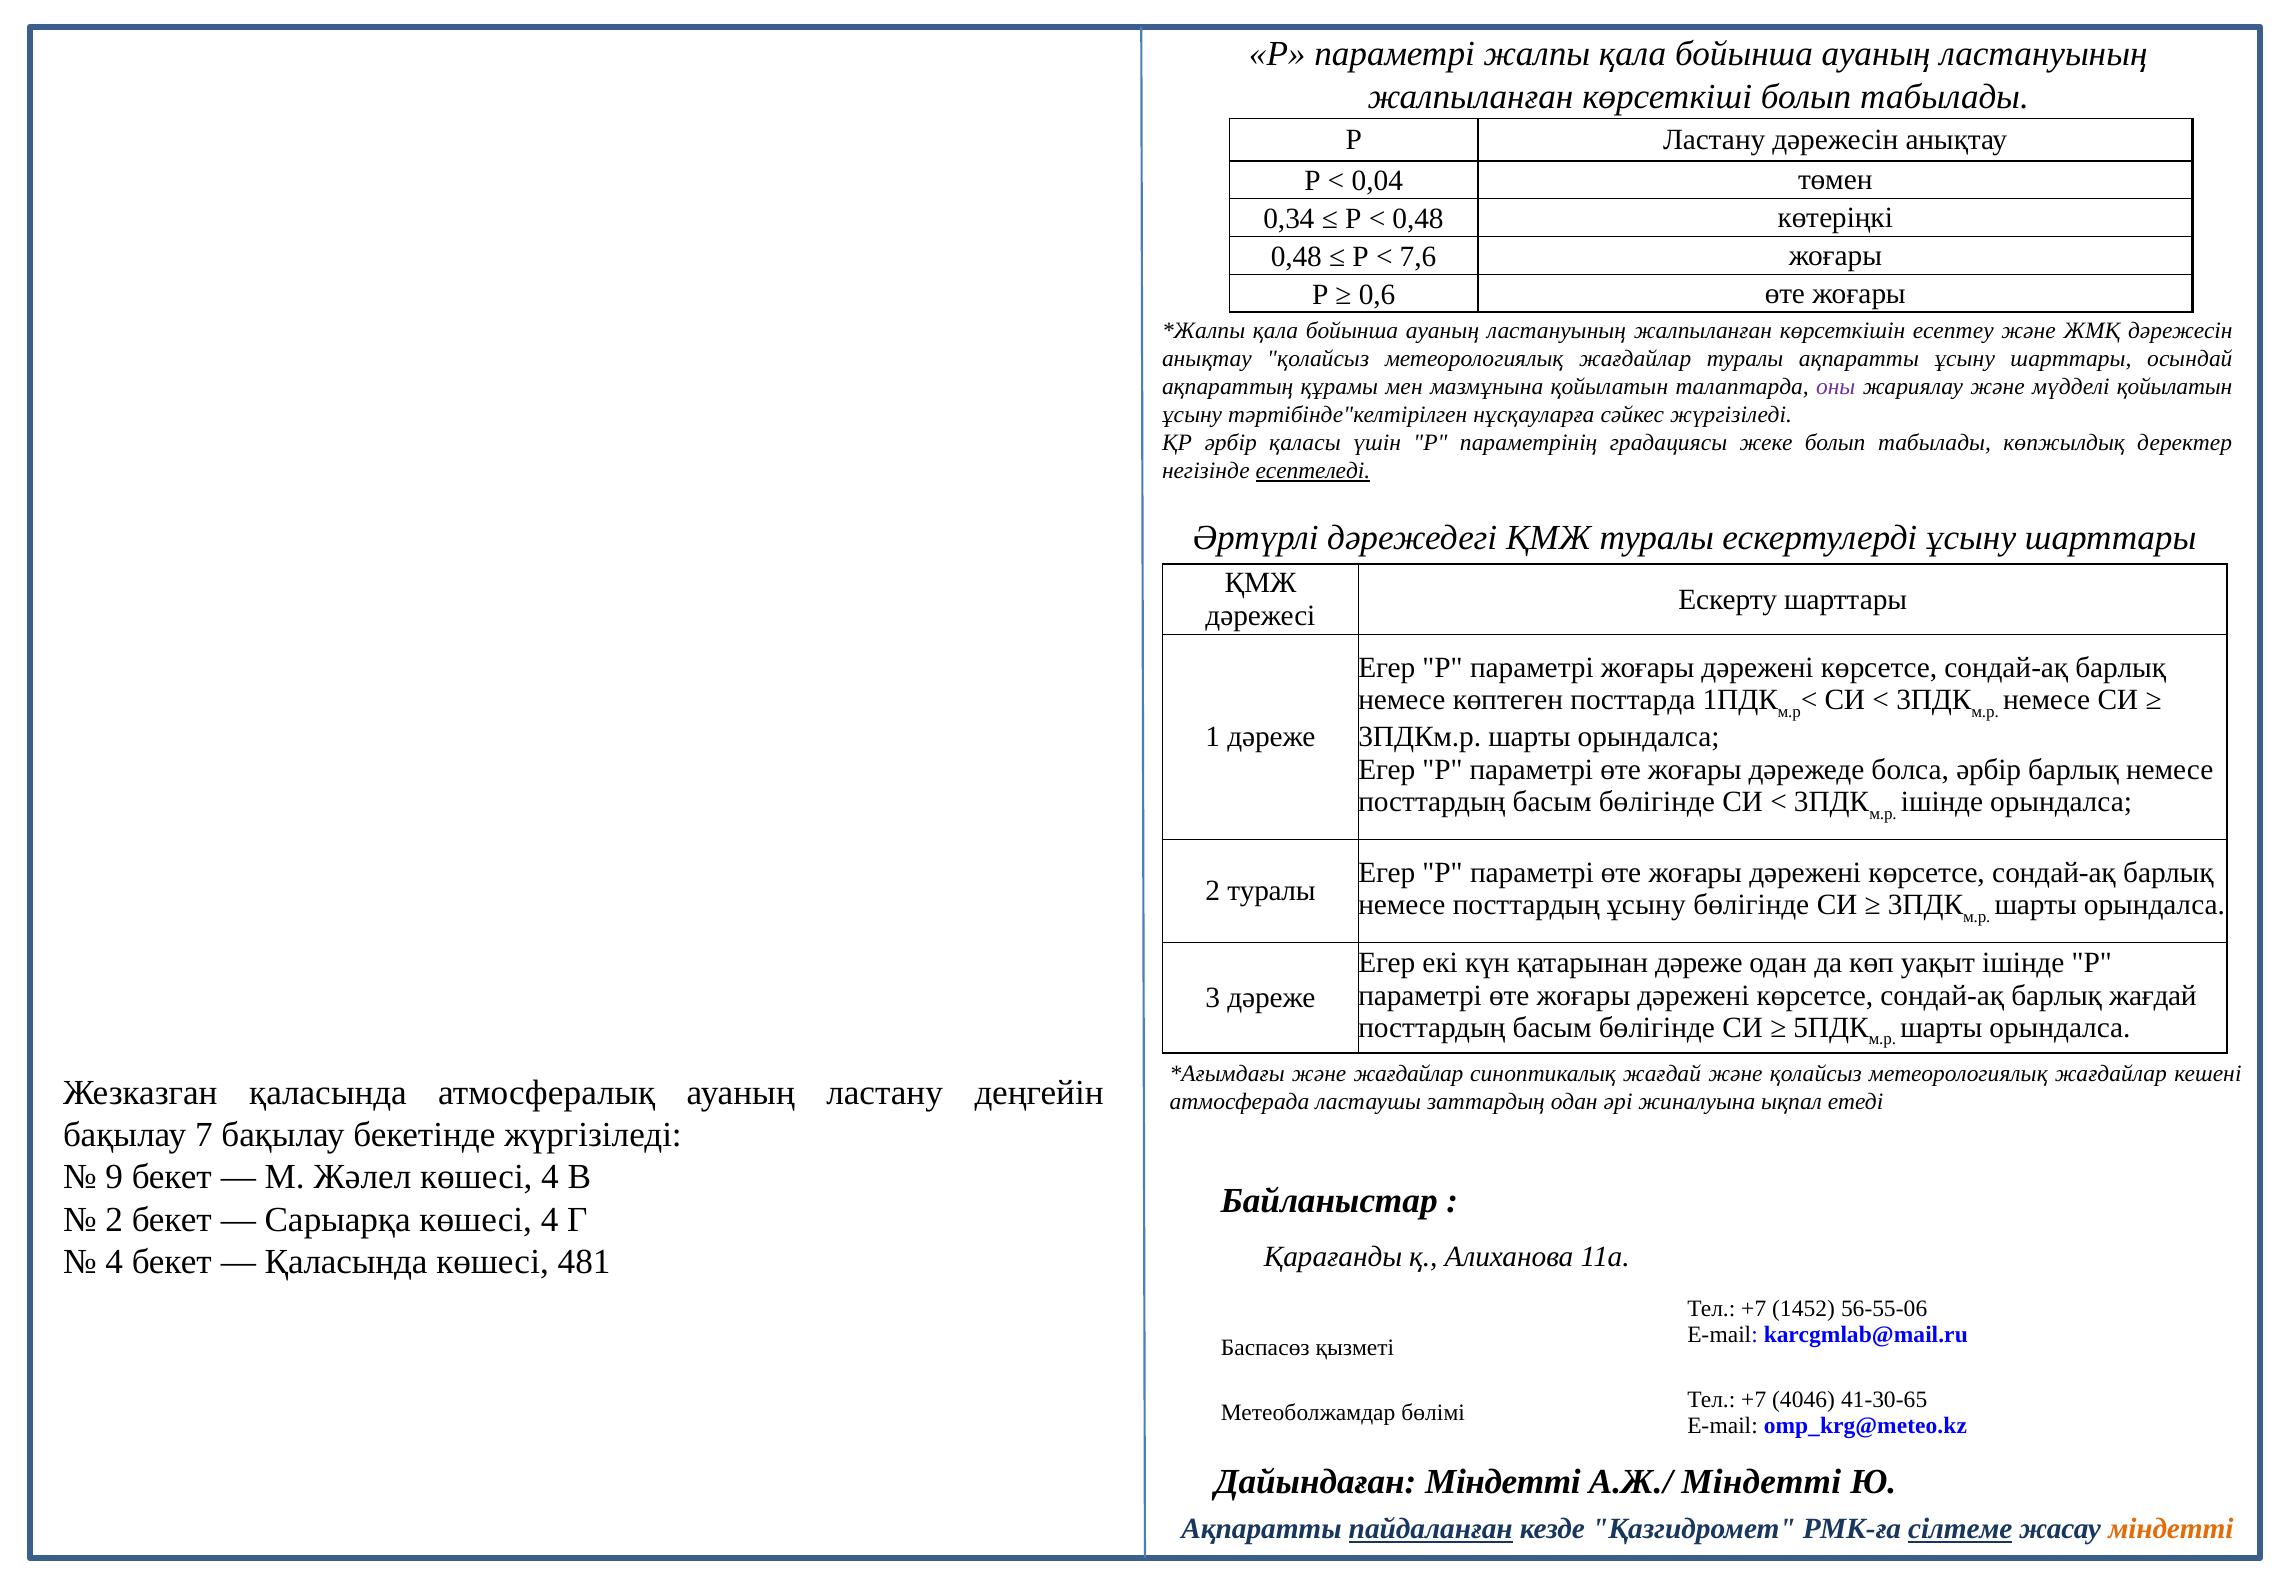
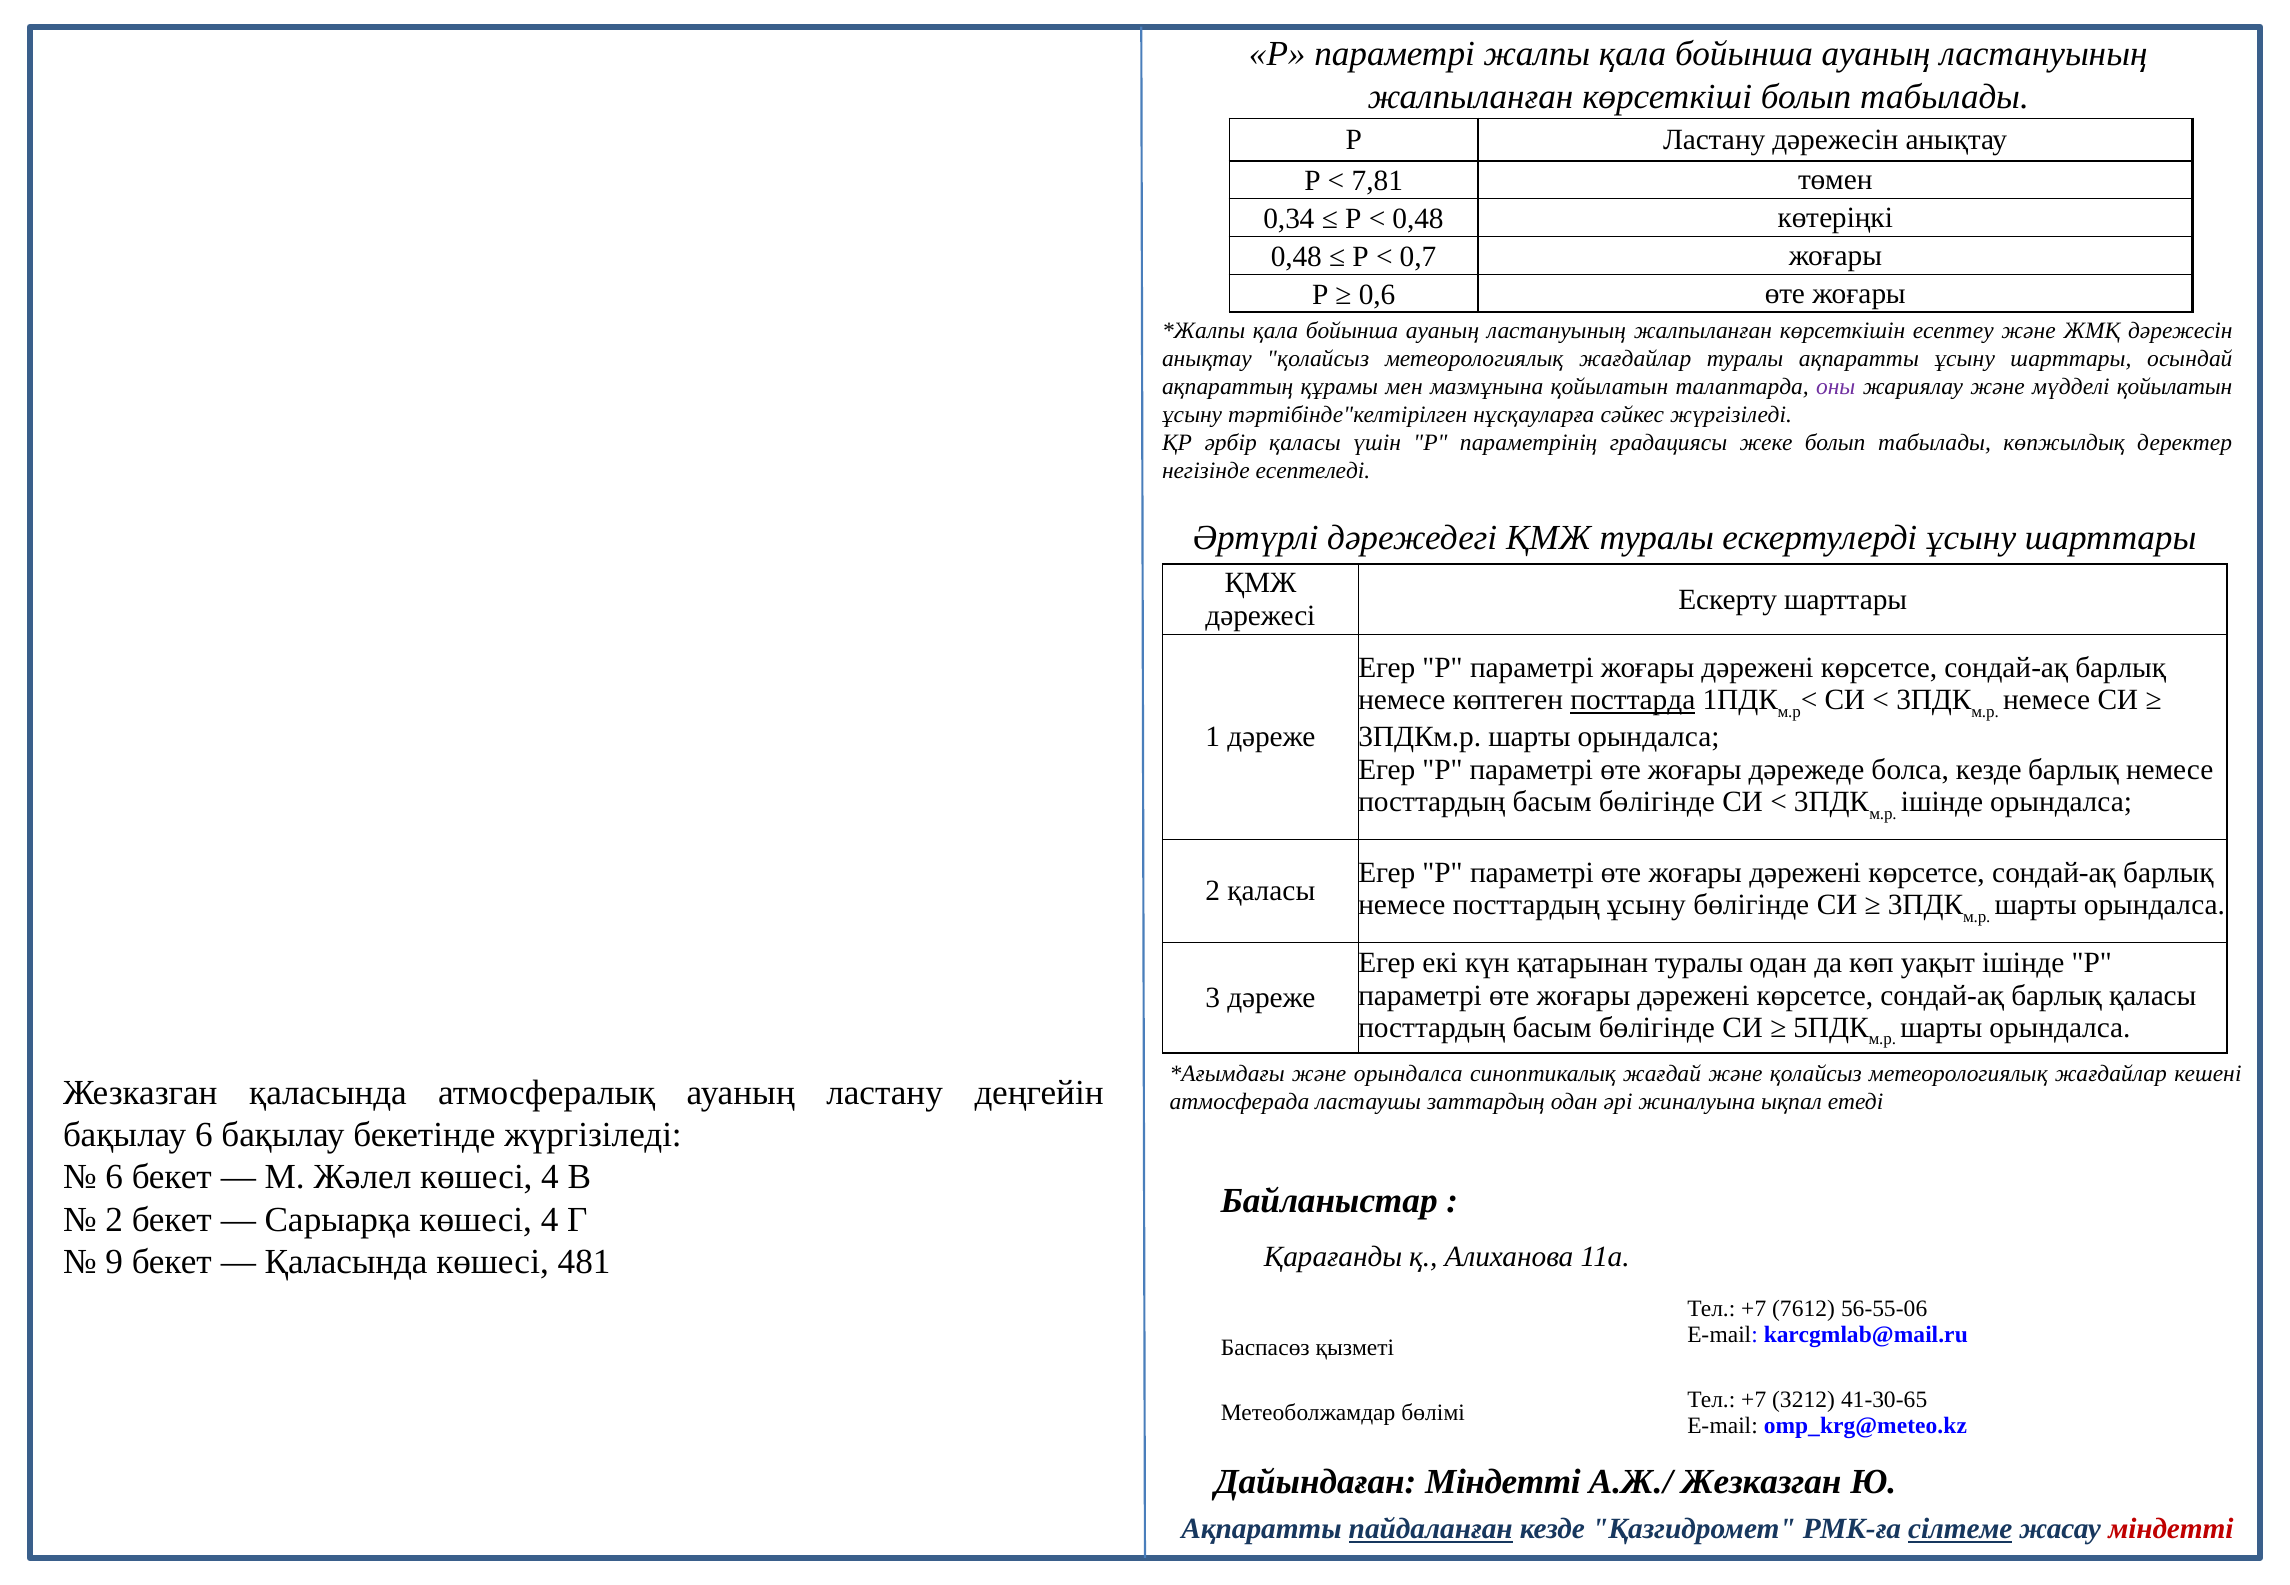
0,04: 0,04 -> 7,81 (1377, 181)
7,6: 7,6 -> 0,7 (1418, 257)
есептеледі underline: present -> none (1313, 471)
посттарда underline: none -> present (1633, 700)
болса әрбір: әрбір -> кезде (1989, 770)
2 туралы: туралы -> қаласы (1271, 891)
қатарынан дәреже: дәреже -> туралы (1699, 963)
барлық жағдай: жағдай -> қаласы (2153, 996)
және жағдайлар: жағдайлар -> орындалса (1408, 1074)
бақылау 7: 7 -> 6 (204, 1135)
9: 9 -> 6 (114, 1177)
4: 4 -> 9 (114, 1262)
1452: 1452 -> 7612 (1804, 1309)
4046: 4046 -> 3212 (1804, 1400)
А.Ж./ Міндетті: Міндетті -> Жезказган (1761, 1482)
міндетті colour: orange -> red (2171, 1529)
